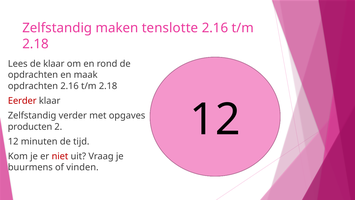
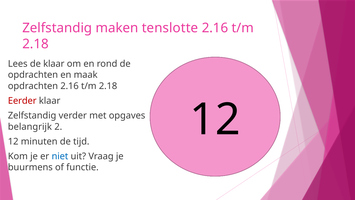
producten: producten -> belangrijk (30, 127)
niet colour: red -> blue (60, 156)
vinden: vinden -> functie (82, 167)
